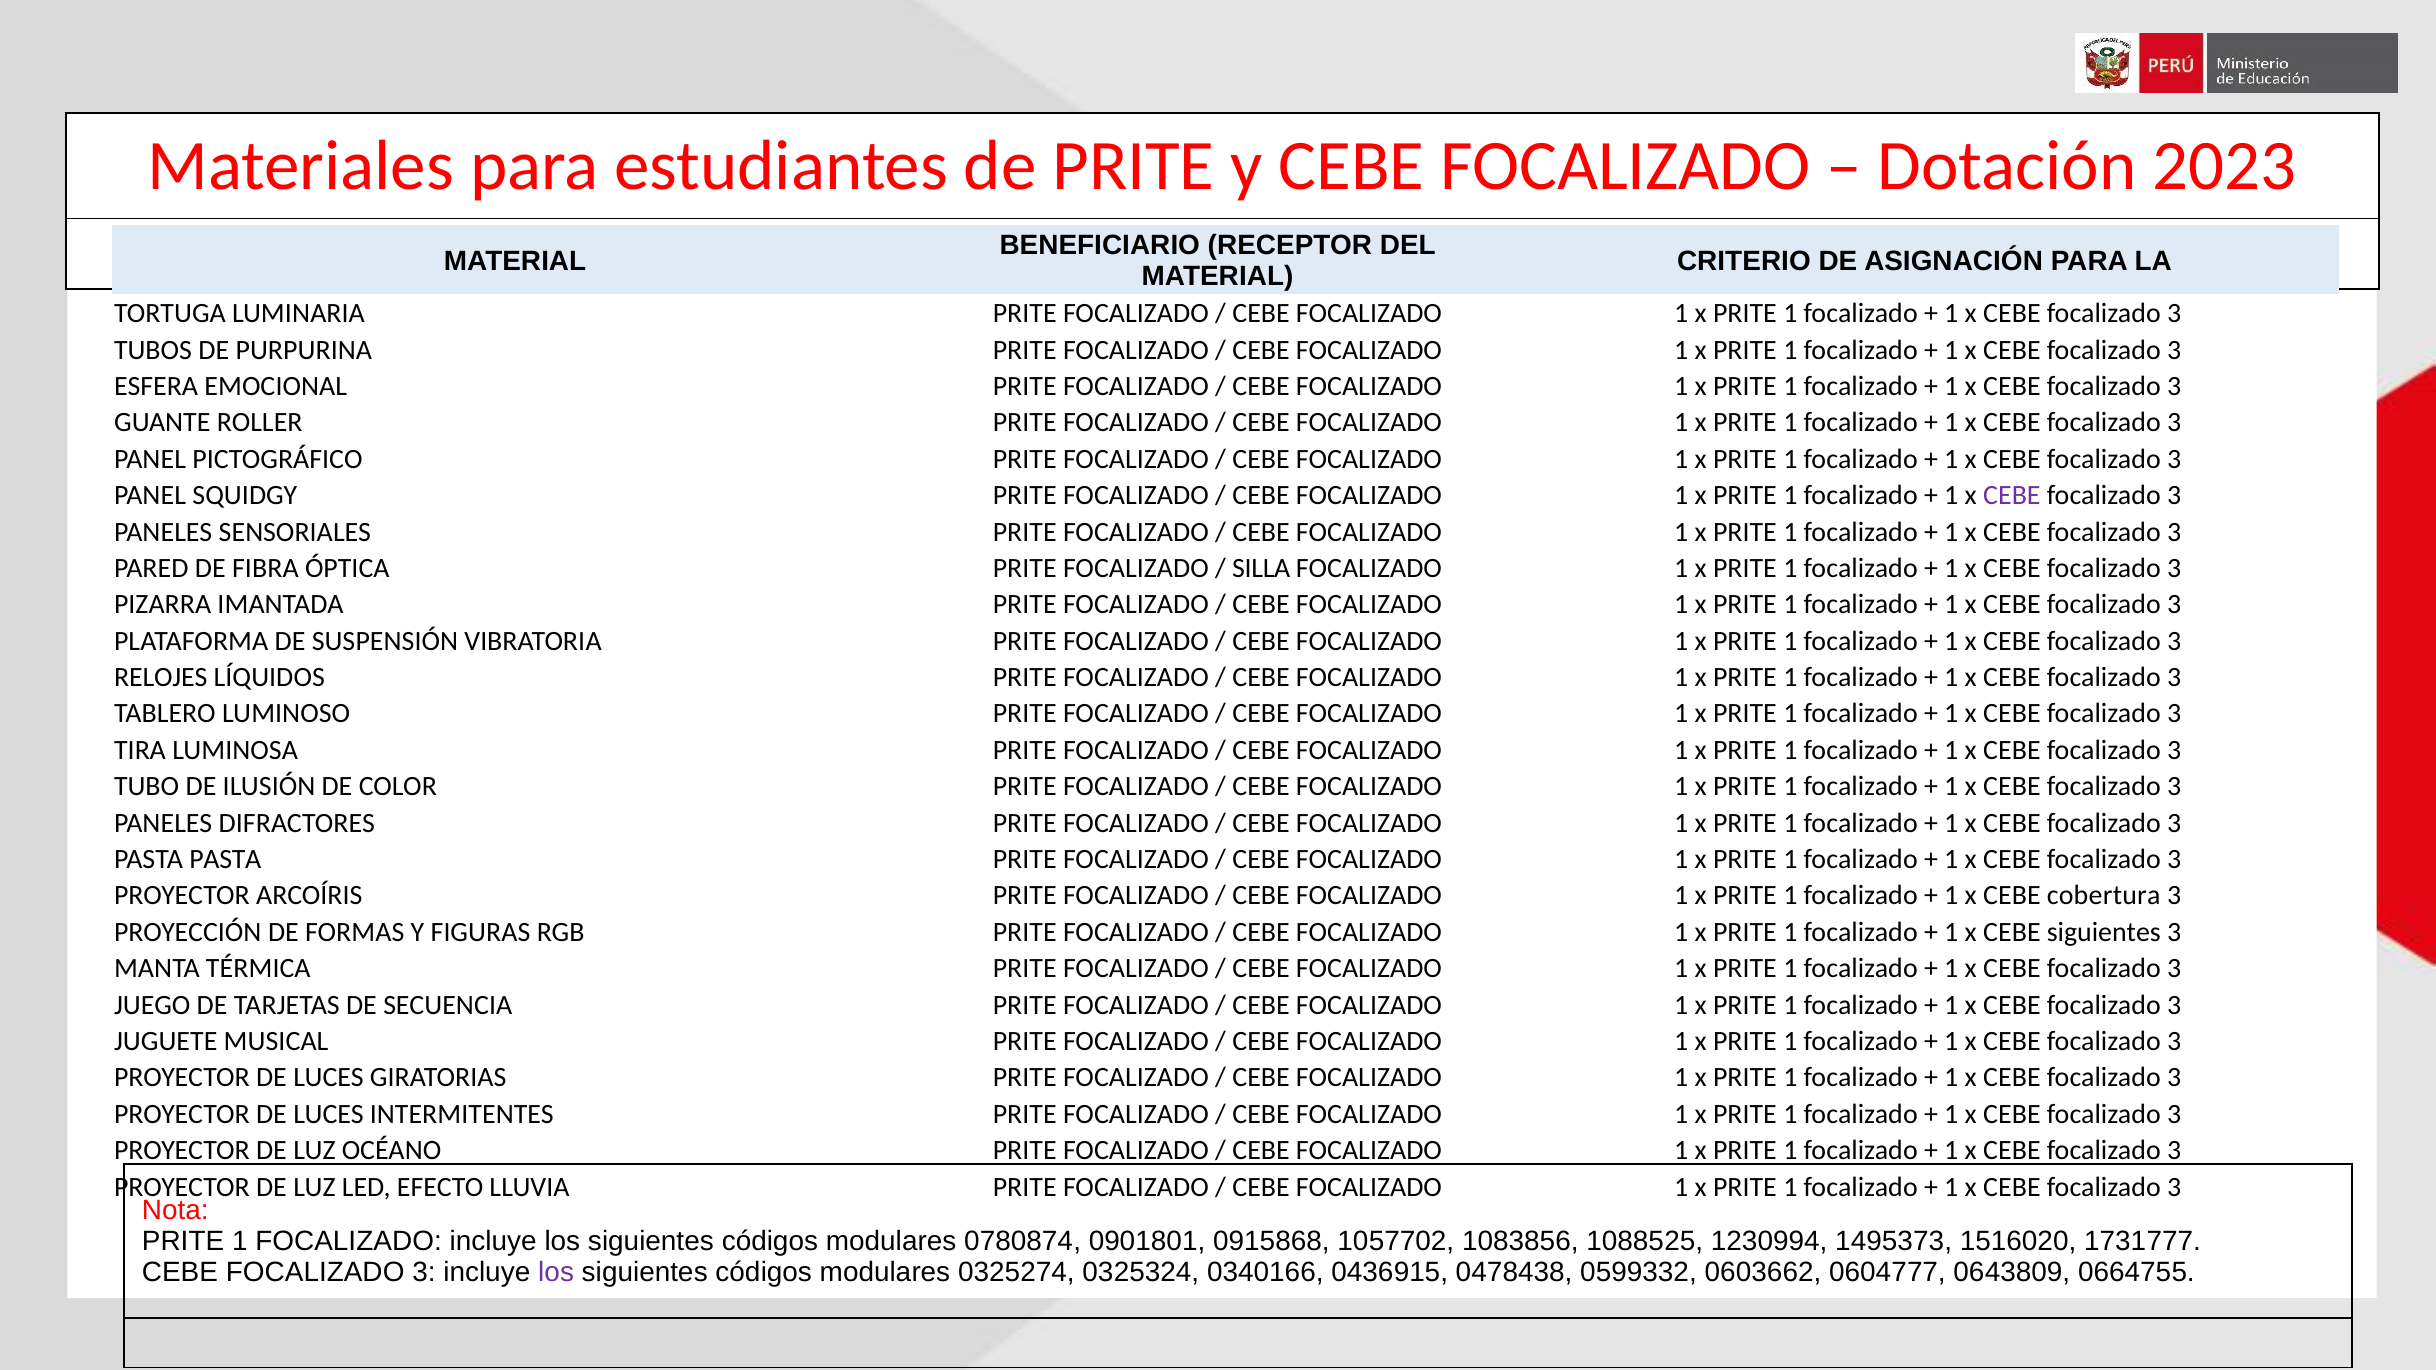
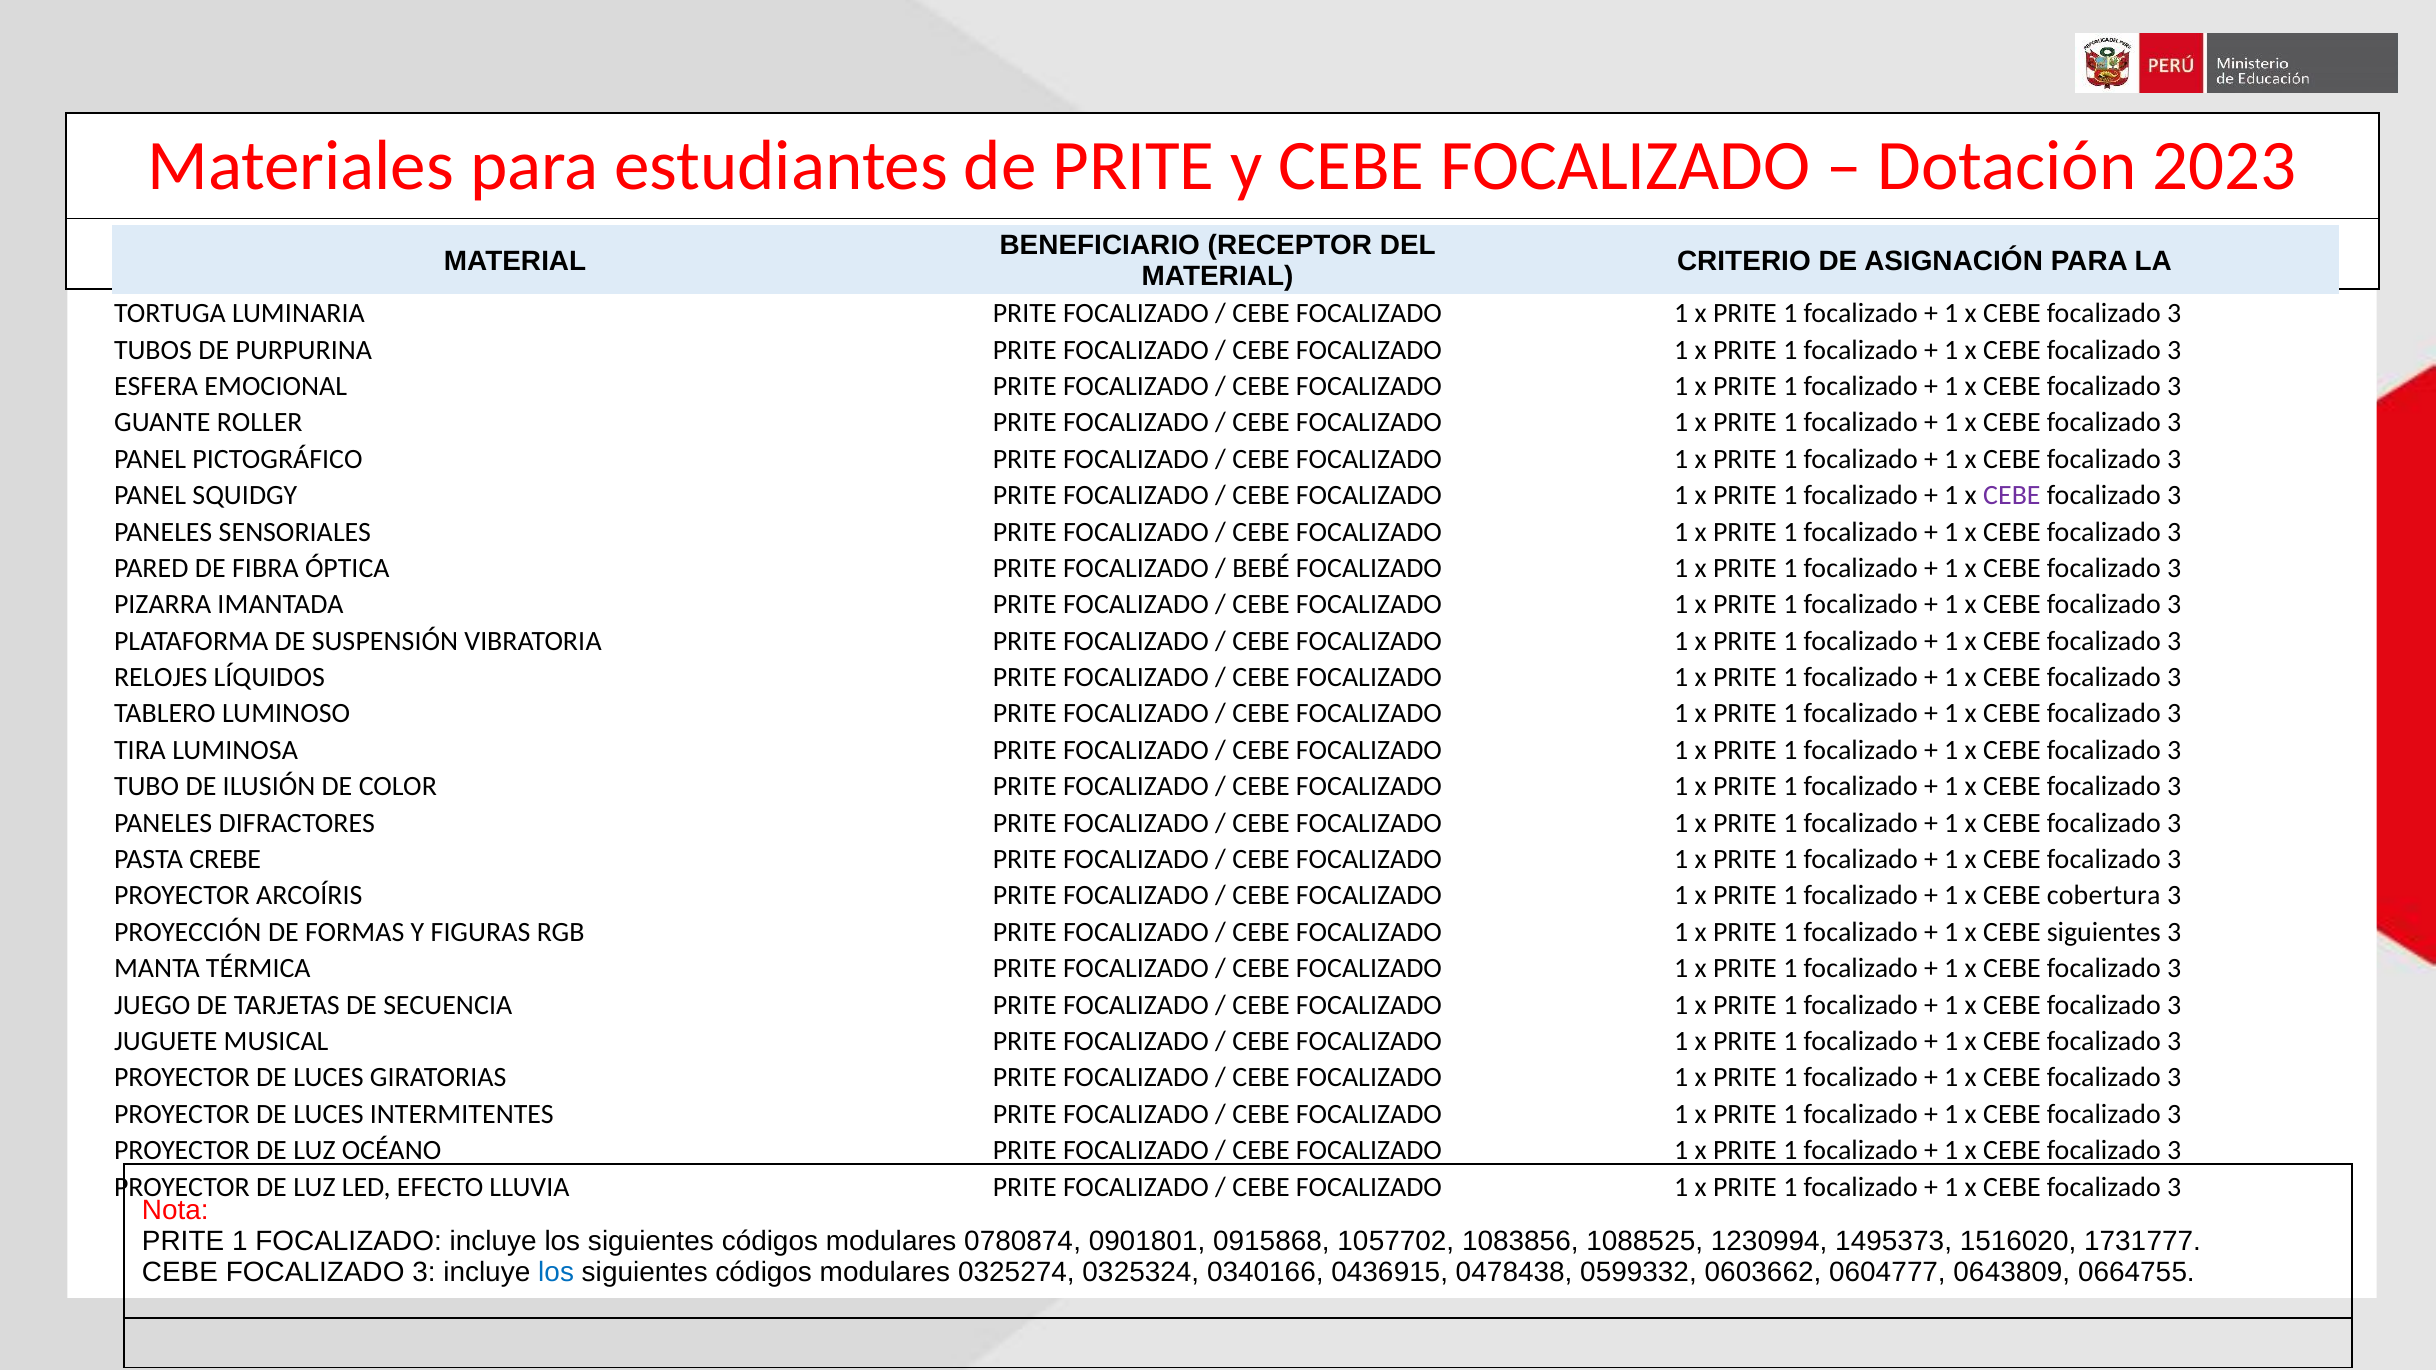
SILLA: SILLA -> BEBÉ (1261, 568)
PASTA PASTA: PASTA -> CREBE (225, 859)
los colour: purple -> blue (556, 1273)
